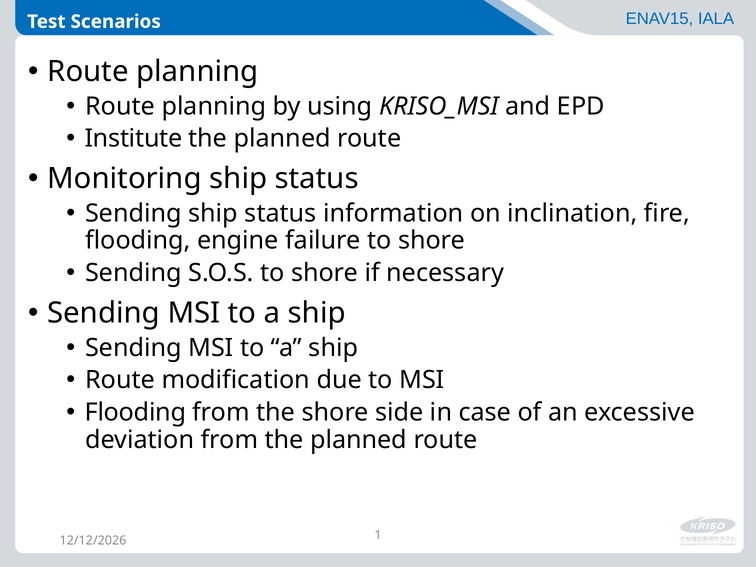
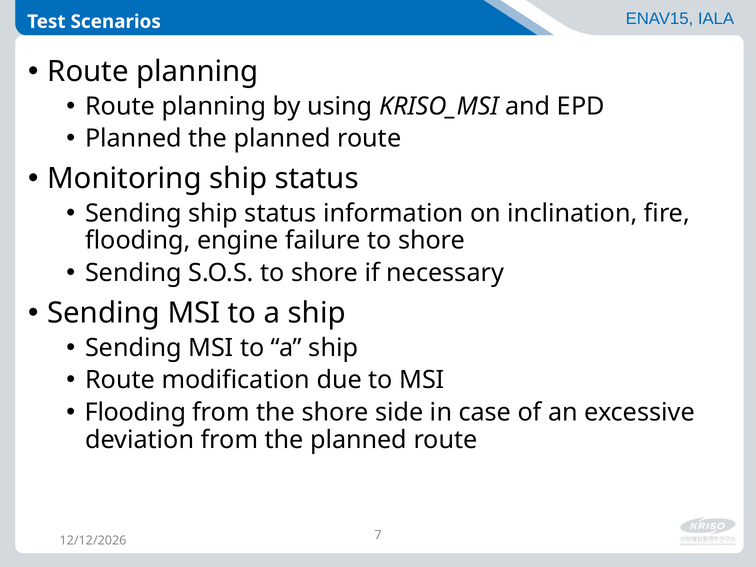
Institute: Institute -> Planned (133, 139)
1: 1 -> 7 (378, 535)
